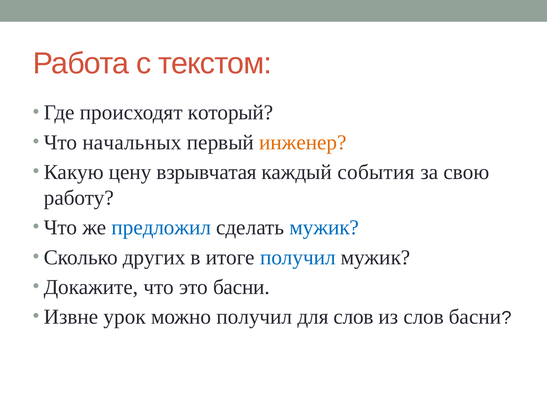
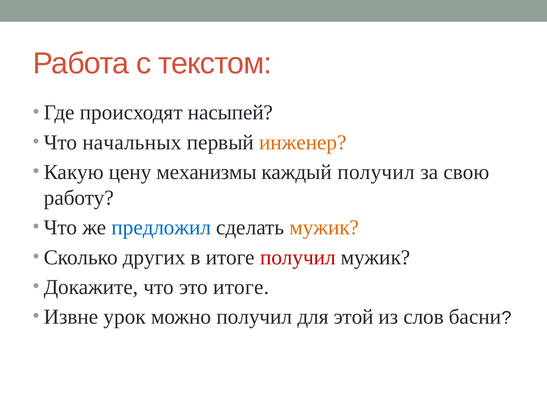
который: который -> насыпей (231, 113)
взрывчатая: взрывчатая -> механизмы (207, 172)
каждый события: события -> получил (376, 172)
мужик colour: blue -> orange (324, 228)
получил colour: blue -> red (298, 257)
это басни: басни -> итоге (241, 287)
для слов: слов -> этой (354, 317)
